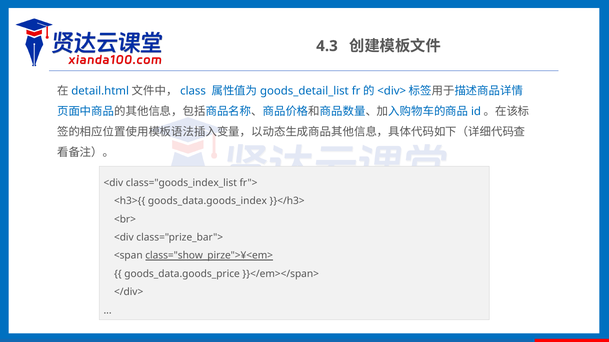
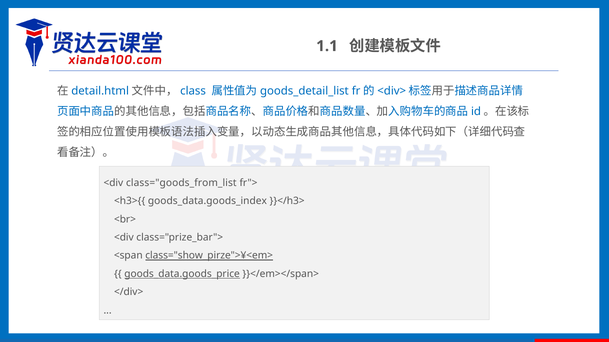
4.3: 4.3 -> 1.1 (327, 46)
class="goods_index_list: class="goods_index_list -> class="goods_from_list (181, 183)
goods_data.goods_price underline: none -> present (182, 274)
